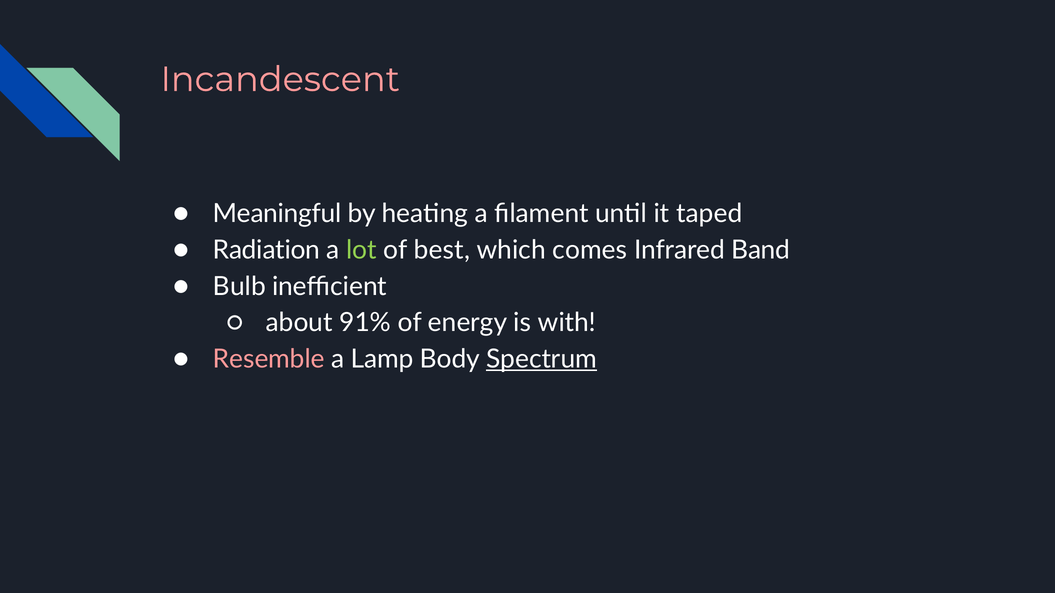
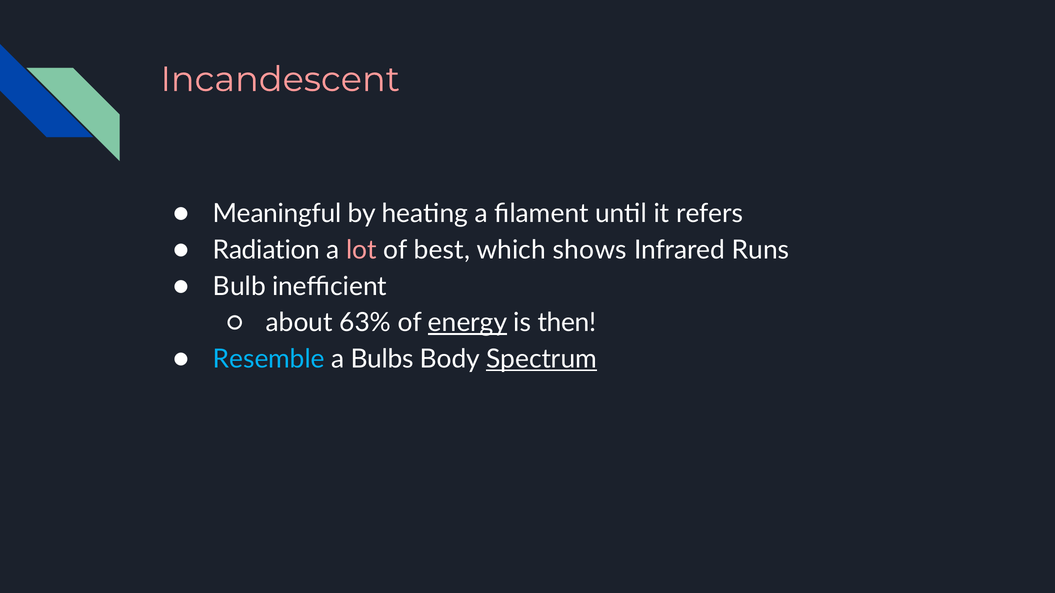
taped: taped -> refers (710, 214)
lot colour: light green -> pink (361, 250)
comes: comes -> shows (590, 250)
Band: Band -> Runs (761, 250)
91%: 91% -> 63% (365, 323)
energy underline: none -> present (468, 323)
with: with -> then (567, 323)
Resemble colour: pink -> light blue (269, 359)
Lamp: Lamp -> Bulbs (382, 359)
